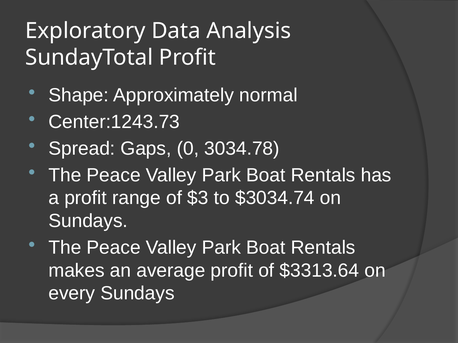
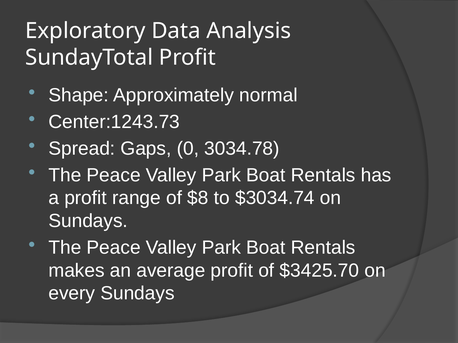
$3: $3 -> $8 (198, 198)
$3313.64: $3313.64 -> $3425.70 (319, 271)
